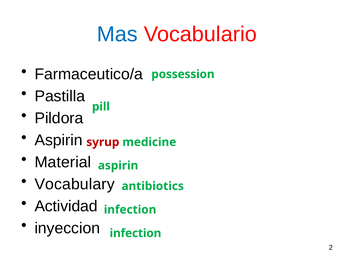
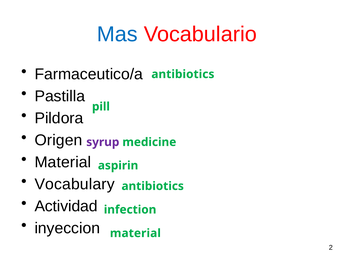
possession: possession -> antibiotics (183, 74)
Aspirin: Aspirin -> Origen (58, 140)
syrup colour: red -> purple (103, 142)
infection: infection -> material (135, 234)
